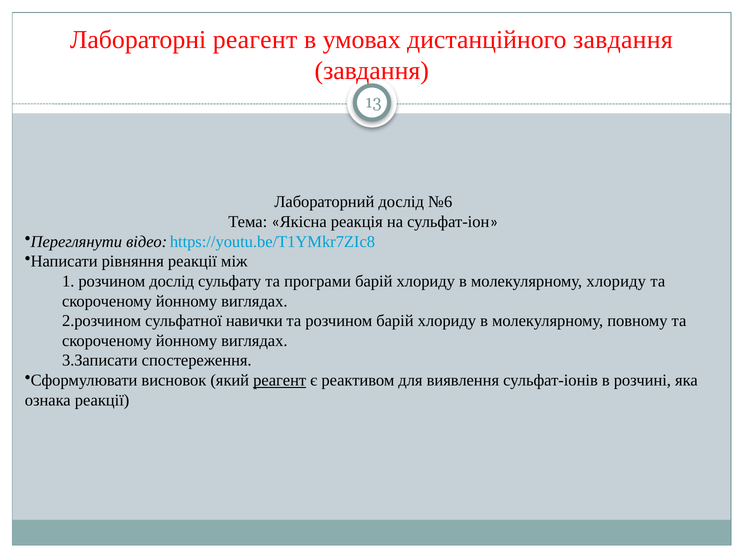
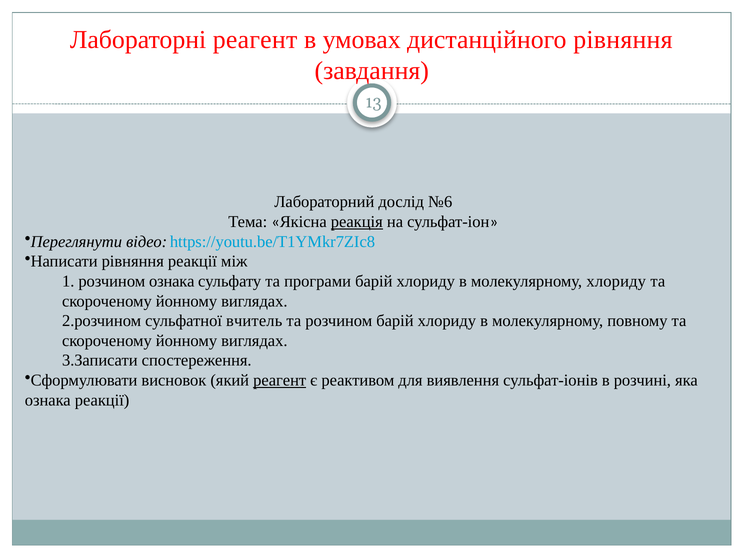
дистанційного завдання: завдання -> рівняння (623, 40)
реакція underline: none -> present (357, 222)
розчином дослід: дослід -> ознака (172, 281)
навички: навички -> вчитель (254, 321)
